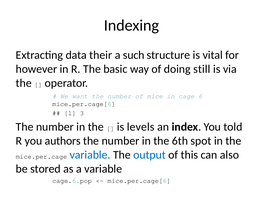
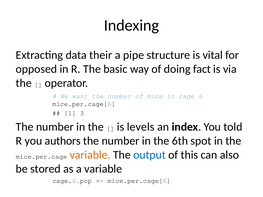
such: such -> pipe (134, 55)
however: however -> opposed (36, 69)
still: still -> fact (202, 69)
variable colour: blue -> orange (90, 155)
